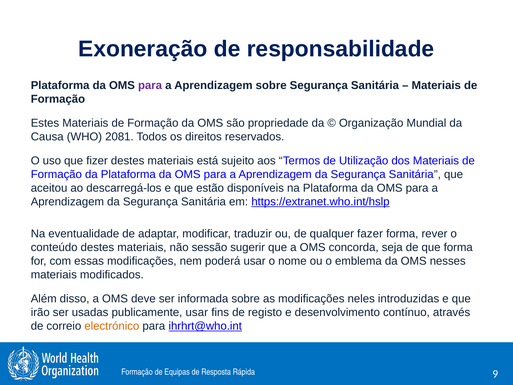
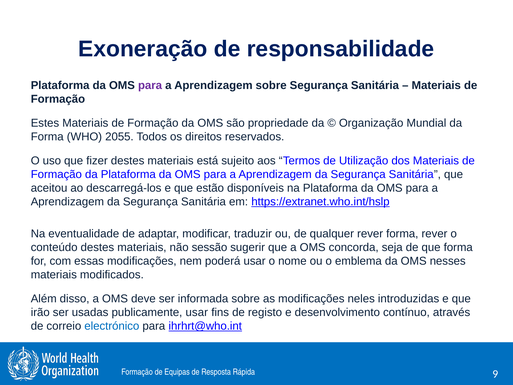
Causa: Causa -> Forma (47, 137)
2081: 2081 -> 2055 (119, 137)
qualquer fazer: fazer -> rever (370, 234)
electrónico colour: orange -> blue (112, 326)
